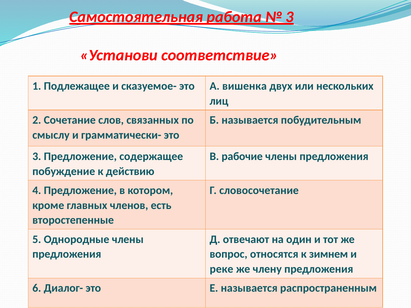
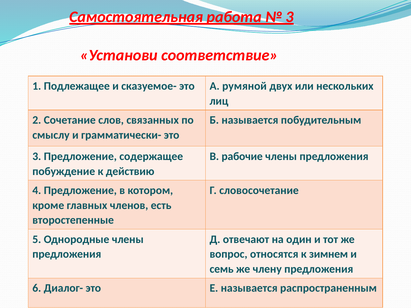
вишенка: вишенка -> румяной (244, 86)
реке: реке -> семь (222, 269)
